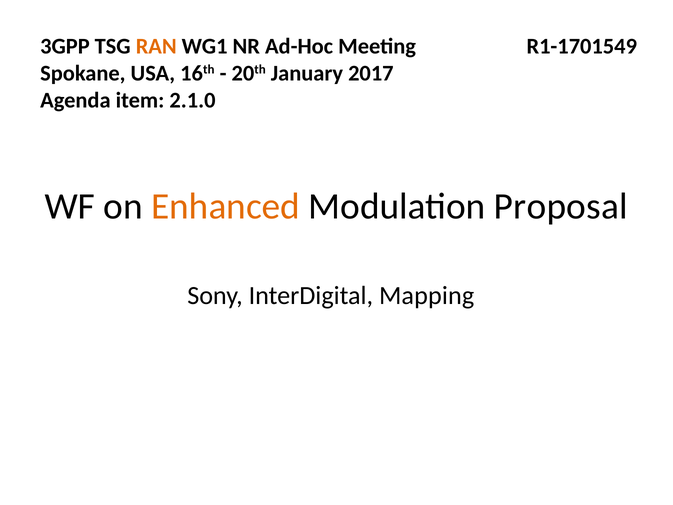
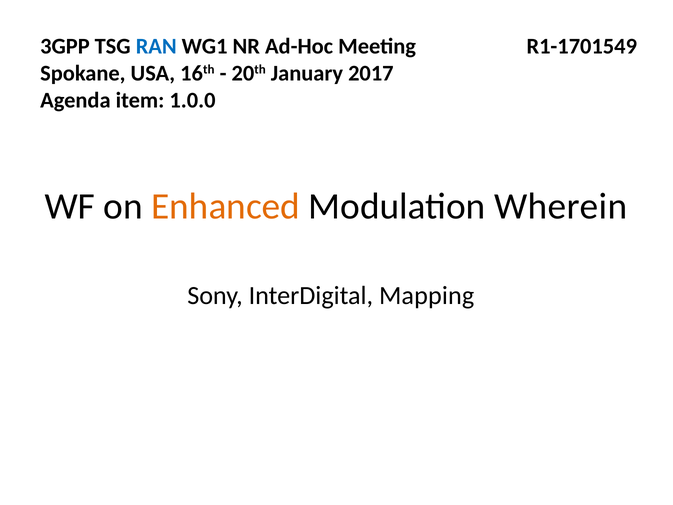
RAN colour: orange -> blue (156, 46)
2.1.0: 2.1.0 -> 1.0.0 (192, 100)
Proposal: Proposal -> Wherein (561, 206)
